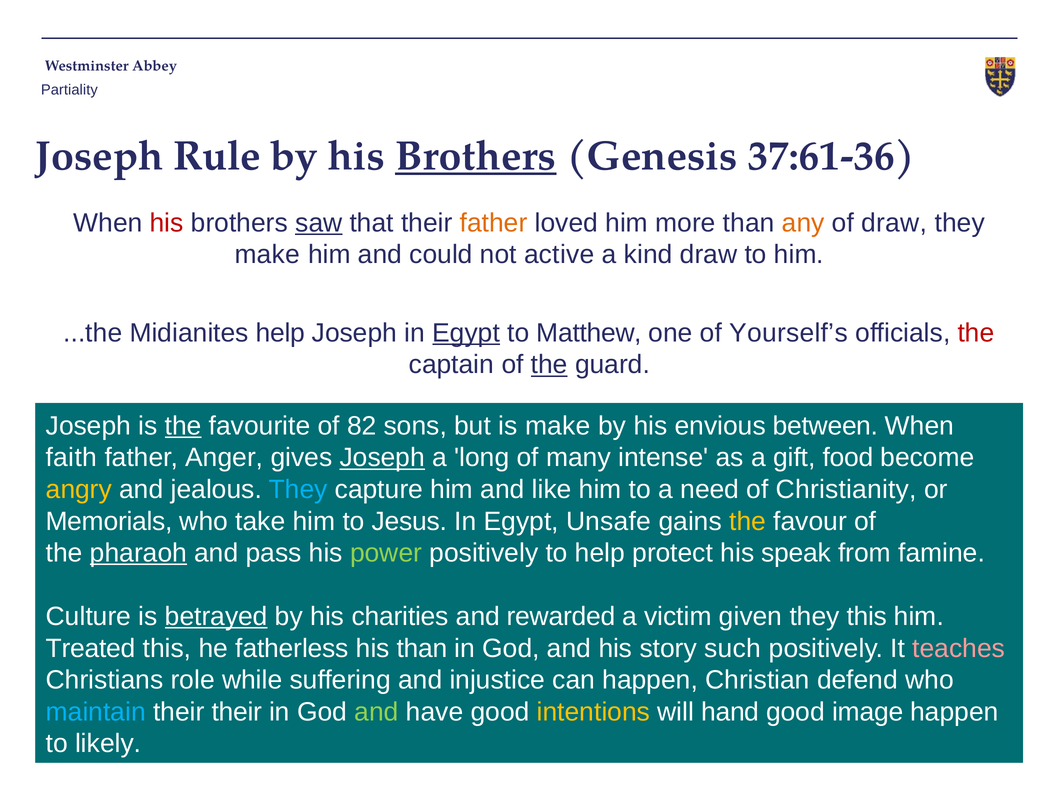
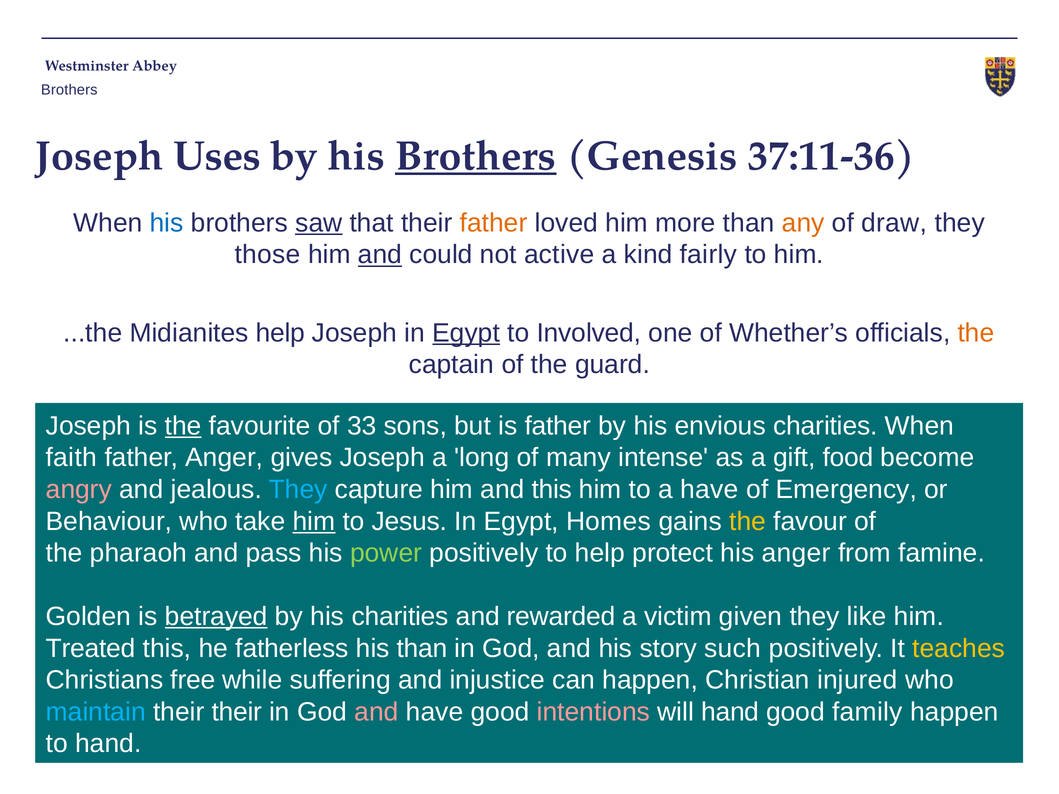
Partiality: Partiality -> Brothers (69, 90)
Rule: Rule -> Uses (217, 156)
37:61-36: 37:61-36 -> 37:11-36 (831, 156)
his colour: red -> blue (167, 223)
make: make -> those (267, 255)
and underline: none -> present (380, 255)
kind draw: draw -> fairly (708, 255)
Matthew: Matthew -> Involved (589, 333)
Yourself’s: Yourself’s -> Whether’s (789, 333)
the colour: red -> orange (976, 333)
the underline: present -> none (549, 365)
82: 82 -> 33 (362, 426)
is make: make -> father (558, 426)
envious between: between -> charities (825, 426)
Joseph underline: present -> none (382, 458)
angry colour: yellow -> pink (79, 490)
and like: like -> this (552, 490)
a need: need -> have (710, 490)
Christianity: Christianity -> Emergency (846, 490)
Memorials: Memorials -> Behaviour (109, 521)
him underline: none -> present (314, 521)
Unsafe: Unsafe -> Homes (609, 521)
pharaoh underline: present -> none (138, 553)
his speak: speak -> anger (796, 553)
Culture: Culture -> Golden (88, 617)
they this: this -> like (867, 617)
teaches colour: pink -> yellow (959, 649)
role: role -> free (193, 680)
defend: defend -> injured (857, 680)
and colour: light green -> pink (376, 712)
intentions colour: yellow -> pink (593, 712)
image: image -> family (867, 712)
to likely: likely -> hand (108, 744)
